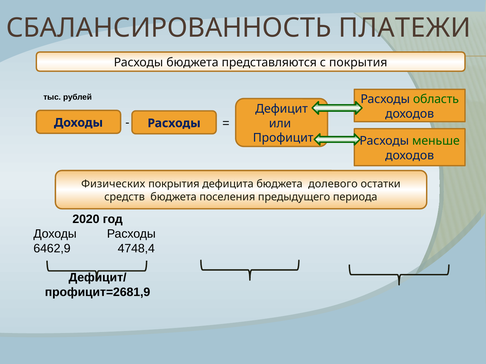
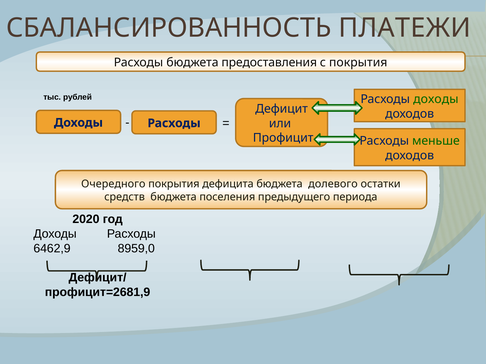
представляются: представляются -> предоставления (269, 63)
область: область -> доходы (436, 99)
Физических: Физических -> Очередного (113, 184)
4748,4: 4748,4 -> 8959,0 (136, 249)
